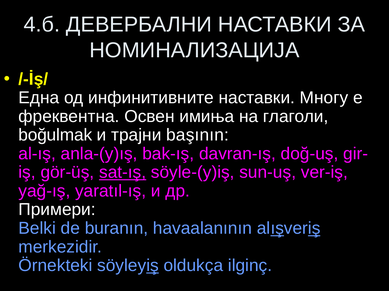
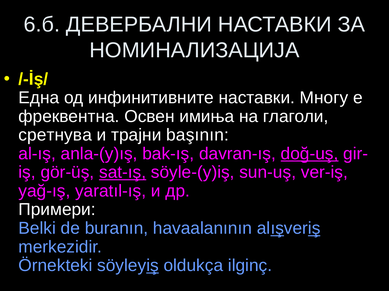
4.б: 4.б -> 6.б (42, 25)
boğulmak: boğulmak -> сретнува (55, 135)
doğ-uş underline: none -> present (310, 154)
